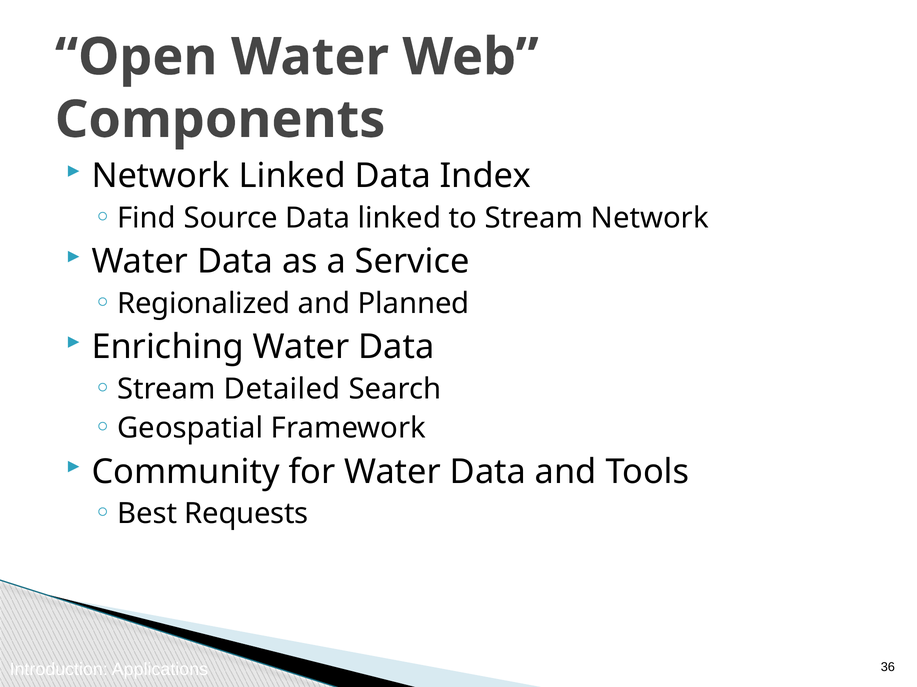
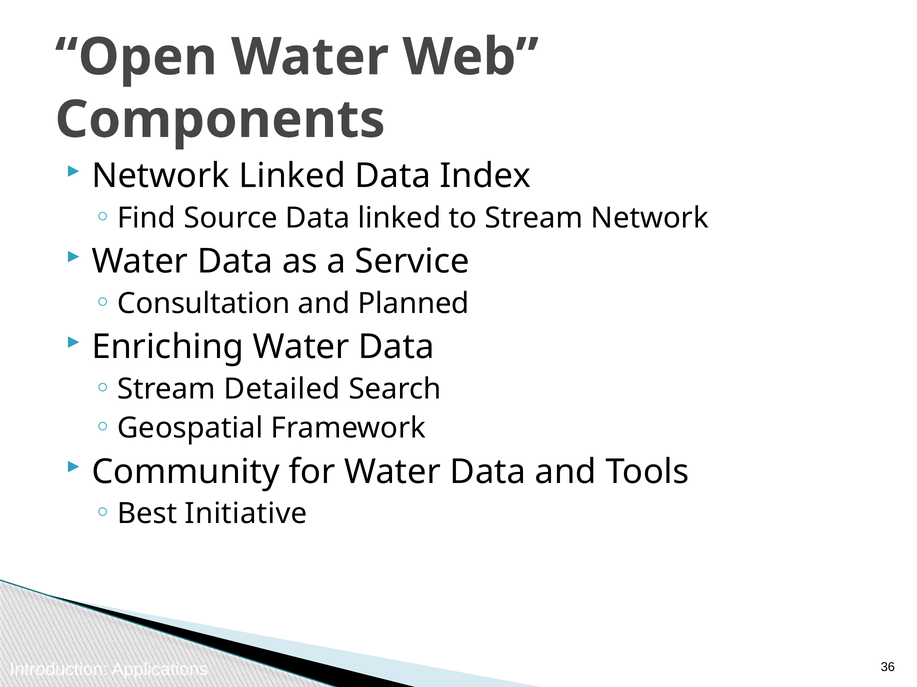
Regionalized: Regionalized -> Consultation (204, 304)
Requests: Requests -> Initiative (246, 514)
